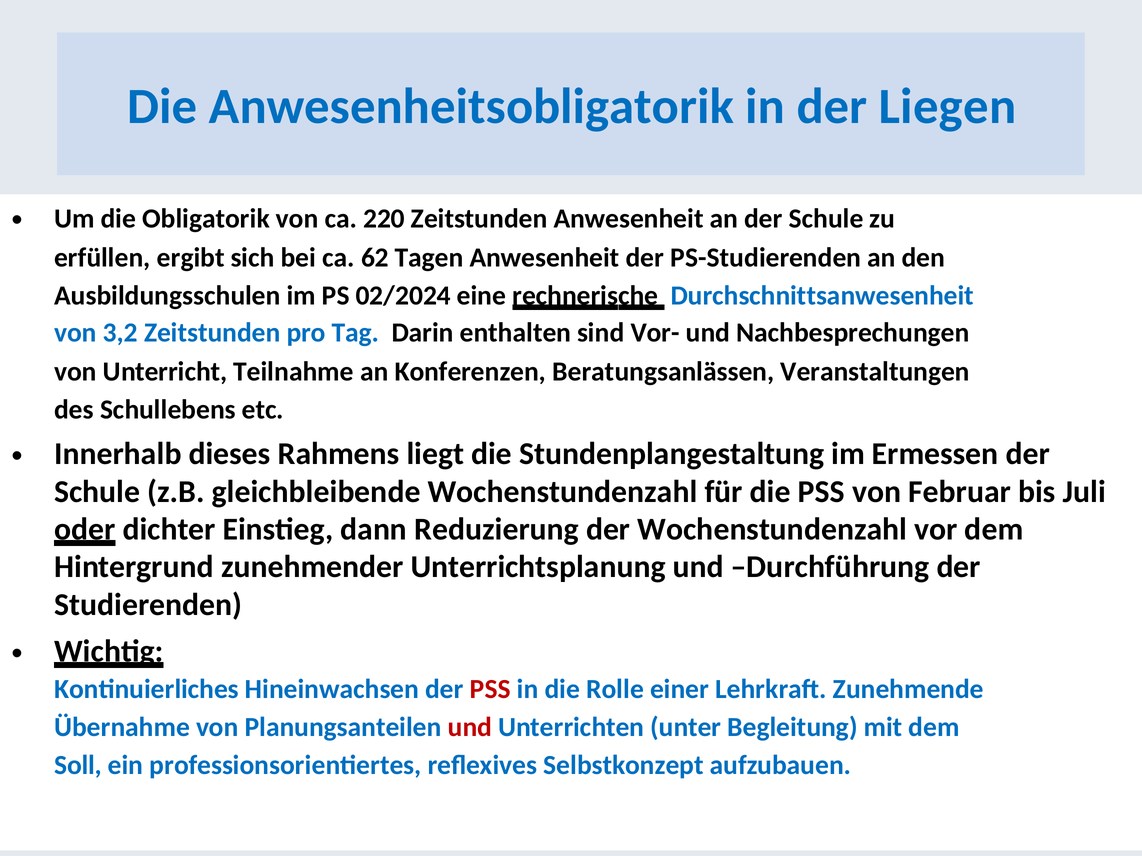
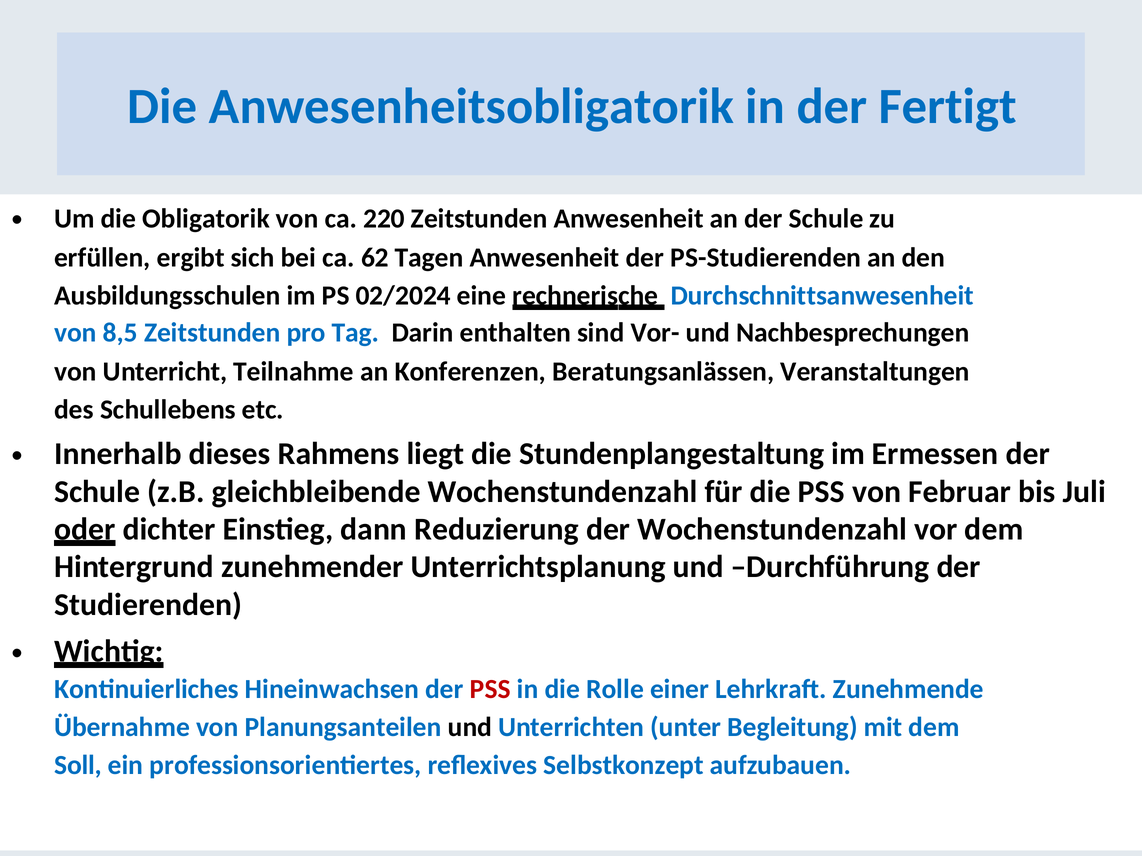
Liegen: Liegen -> Fertigt (948, 107)
3,2: 3,2 -> 8,5 (120, 333)
und colour: red -> black (470, 728)
